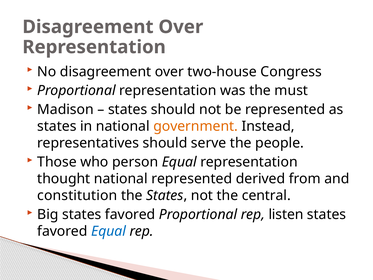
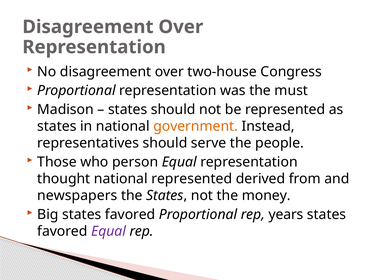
constitution: constitution -> newspapers (77, 195)
central: central -> money (266, 195)
listen: listen -> years (286, 214)
Equal colour: blue -> purple (109, 231)
